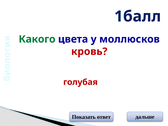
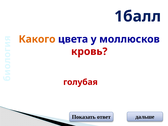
Какого colour: green -> orange (37, 39)
